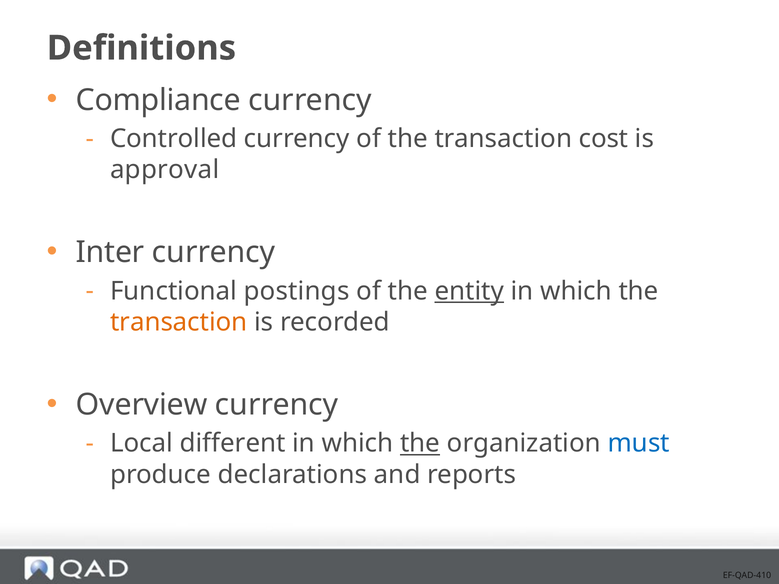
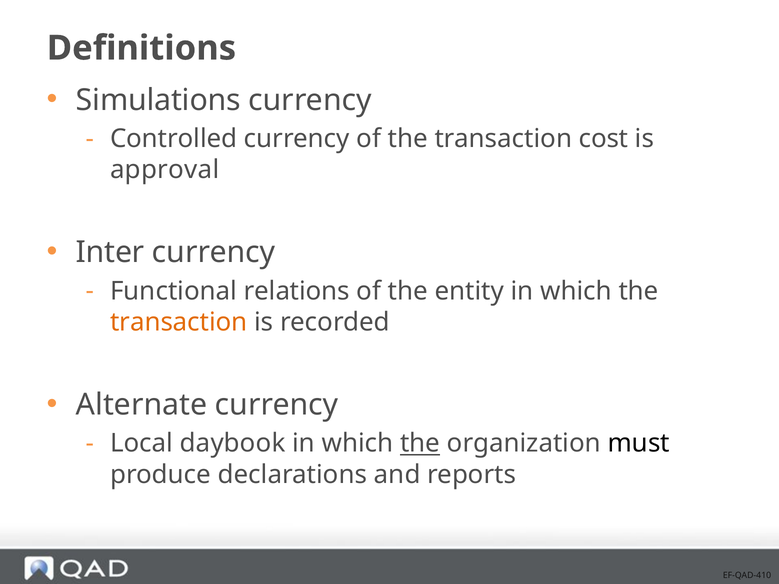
Compliance: Compliance -> Simulations (158, 100)
postings: postings -> relations (297, 291)
entity underline: present -> none (469, 291)
Overview: Overview -> Alternate (142, 405)
different: different -> daybook (233, 444)
must colour: blue -> black (639, 444)
